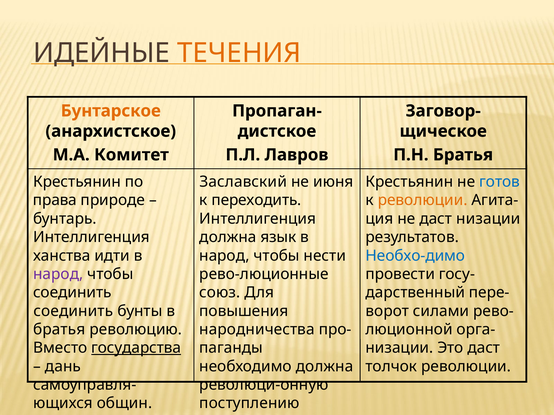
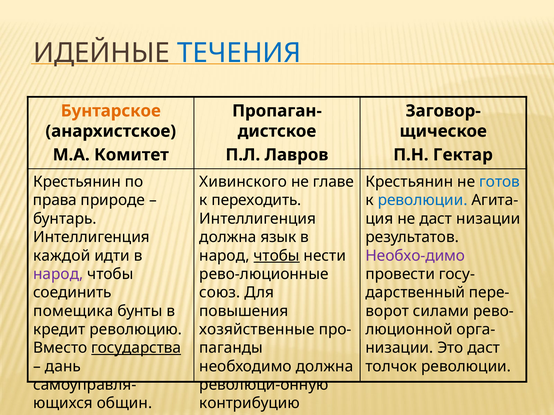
ТЕЧЕНИЯ colour: orange -> blue (239, 53)
П.Н Братья: Братья -> Гектар (463, 155)
Заславский: Заславский -> Хивинского (243, 182)
июня: июня -> главе (333, 182)
революции colour: orange -> blue (423, 200)
ханства: ханства -> каждой (62, 256)
чтобы underline: none -> present (277, 256)
Необхо-димо colour: blue -> purple (415, 256)
соединить: соединить -> помещика (73, 311)
братья: братья -> кредит (59, 330)
народничества: народничества -> хозяйственные (257, 330)
поступлению: поступлению -> контрибуцию (250, 404)
